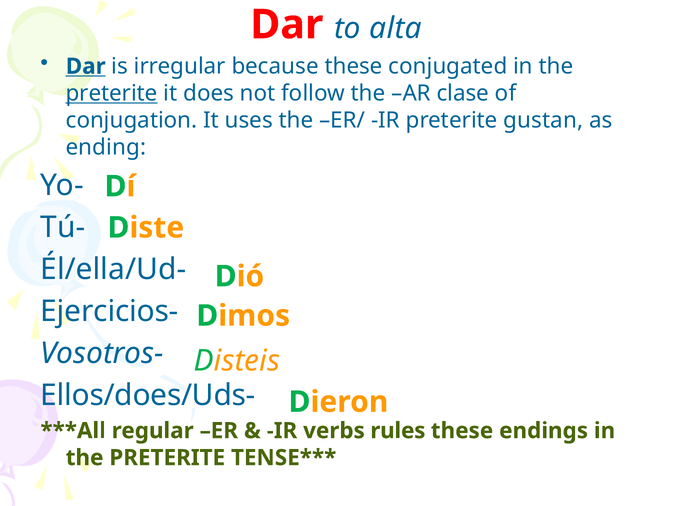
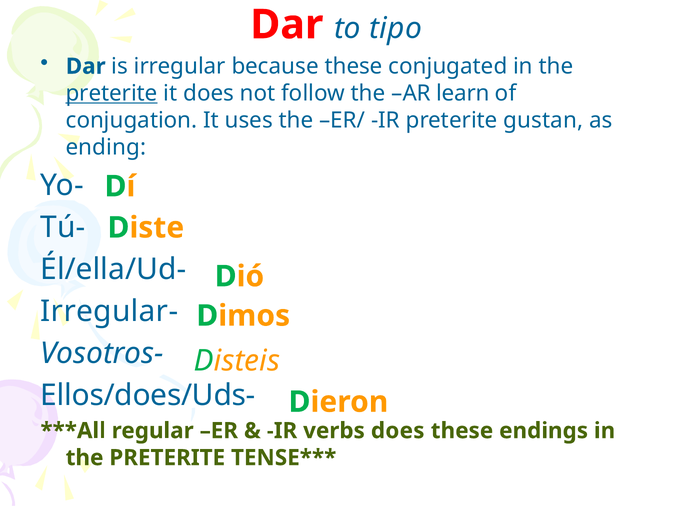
alta: alta -> tipo (396, 28)
Dar underline: present -> none (86, 66)
clase: clase -> learn (463, 93)
Ejercicios-: Ejercicios- -> Irregular- (109, 311)
verbs rules: rules -> does (398, 430)
